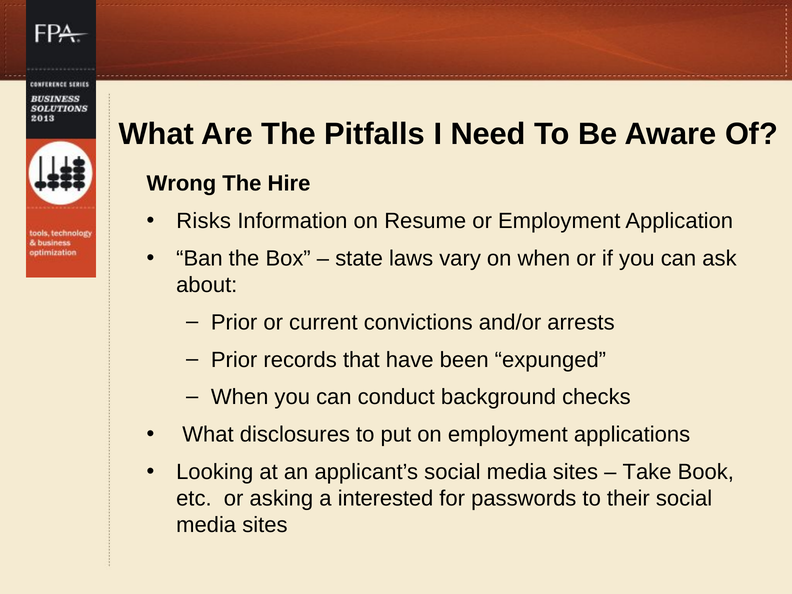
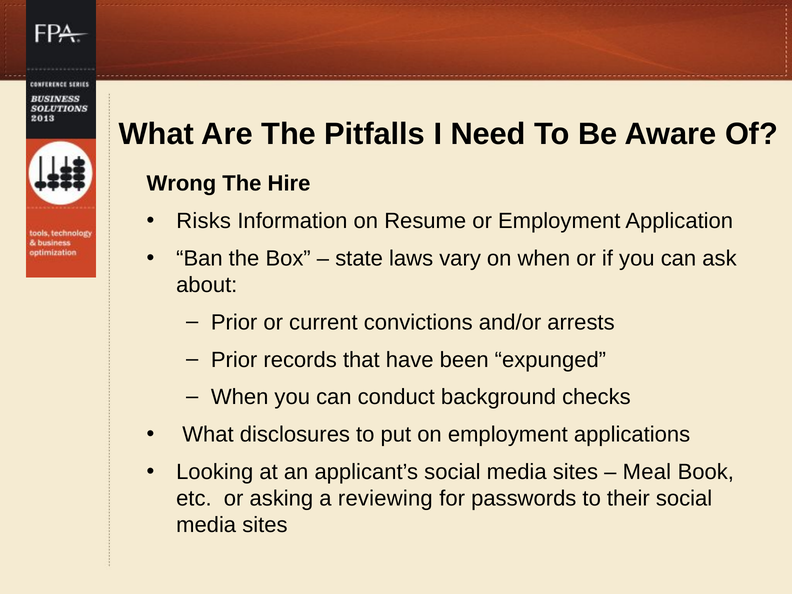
Take: Take -> Meal (647, 472)
interested: interested -> reviewing (385, 498)
